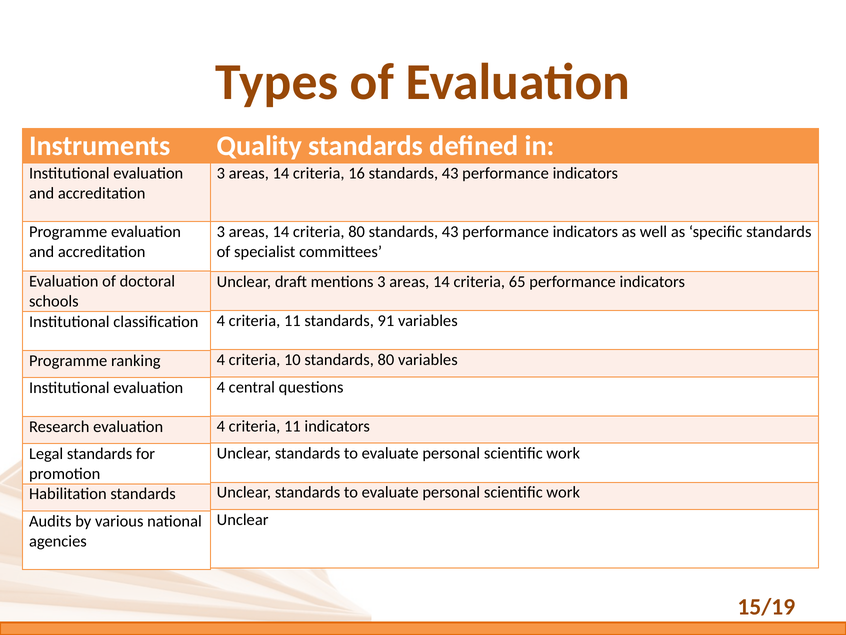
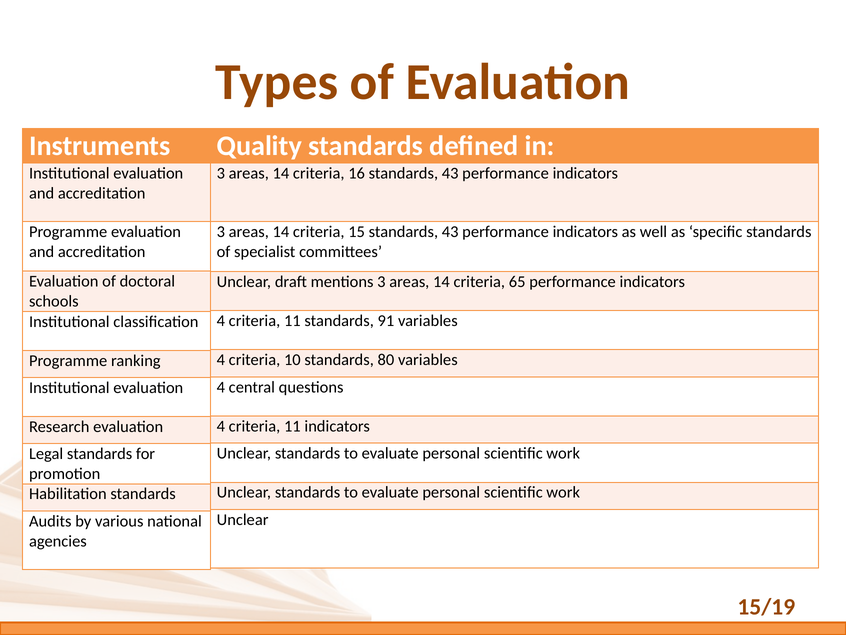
criteria 80: 80 -> 15 (357, 232)
